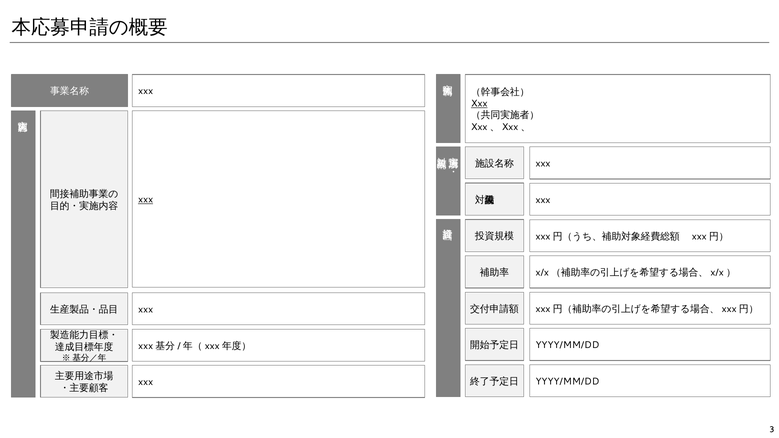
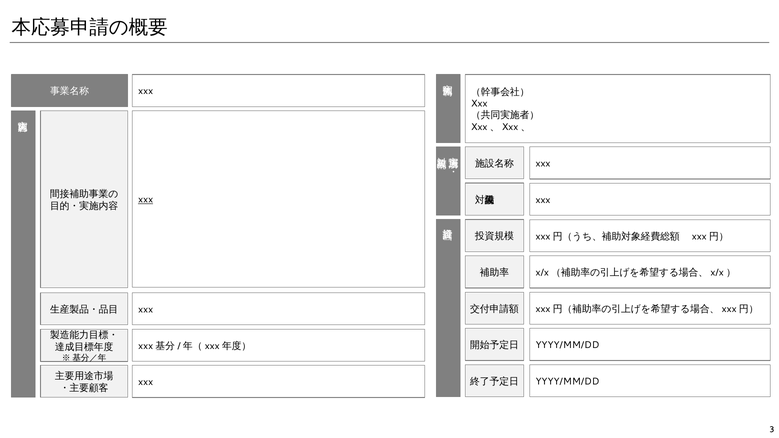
Xxx underline: present -> none (479, 104)
